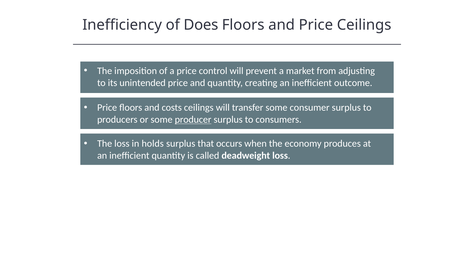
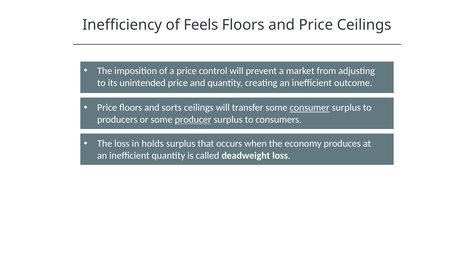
Does: Does -> Feels (201, 25)
costs: costs -> sorts (172, 108)
consumer underline: none -> present (310, 108)
